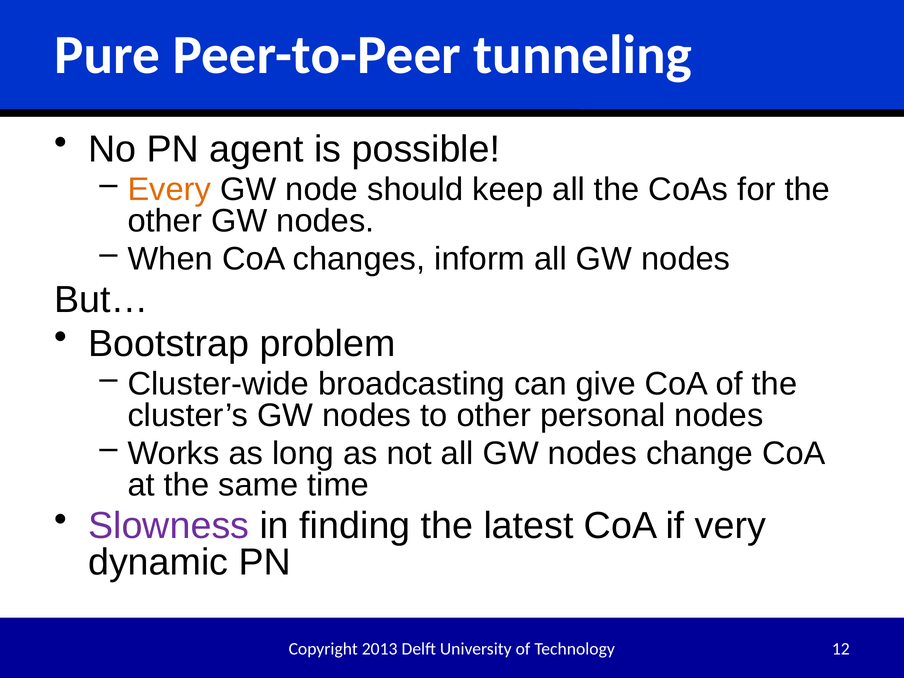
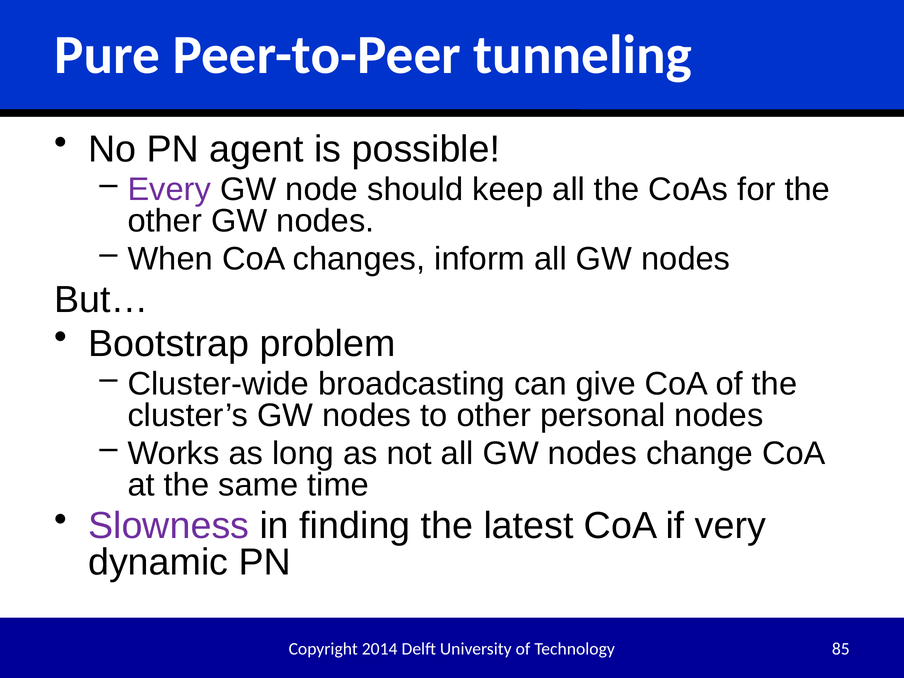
Every colour: orange -> purple (169, 190)
2013: 2013 -> 2014 (380, 649)
12: 12 -> 85 (841, 649)
